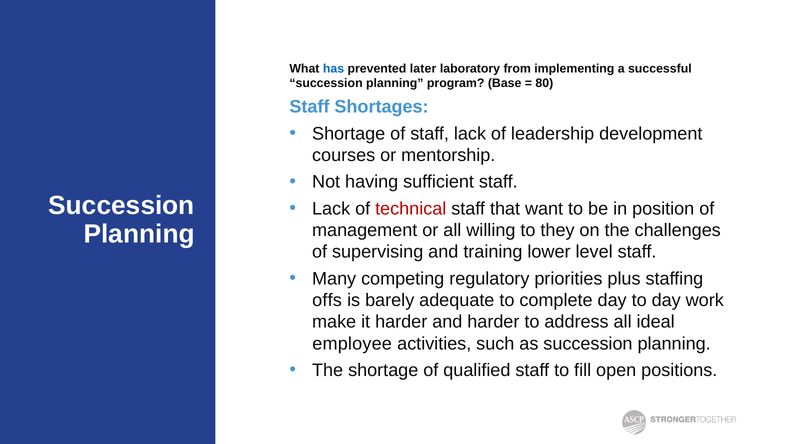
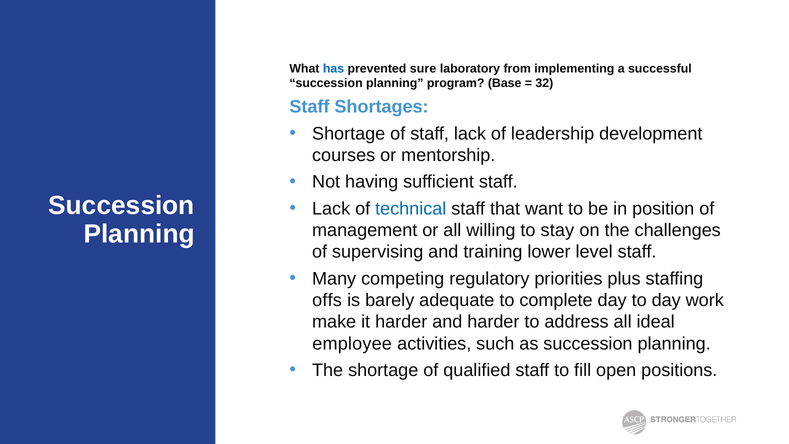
later: later -> sure (423, 69)
80: 80 -> 32 (544, 83)
technical colour: red -> blue (411, 208)
they: they -> stay (557, 230)
